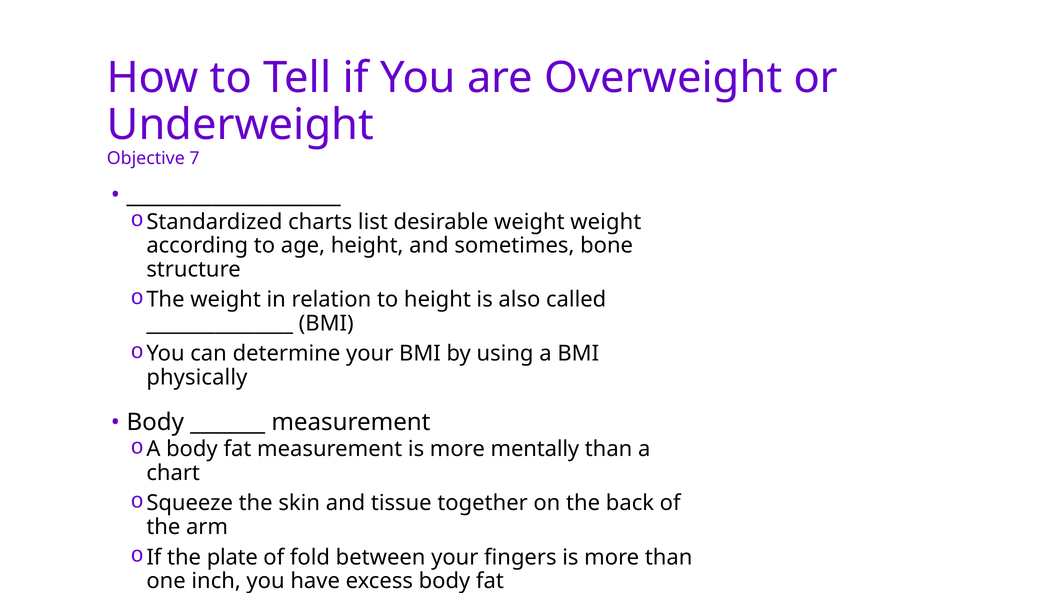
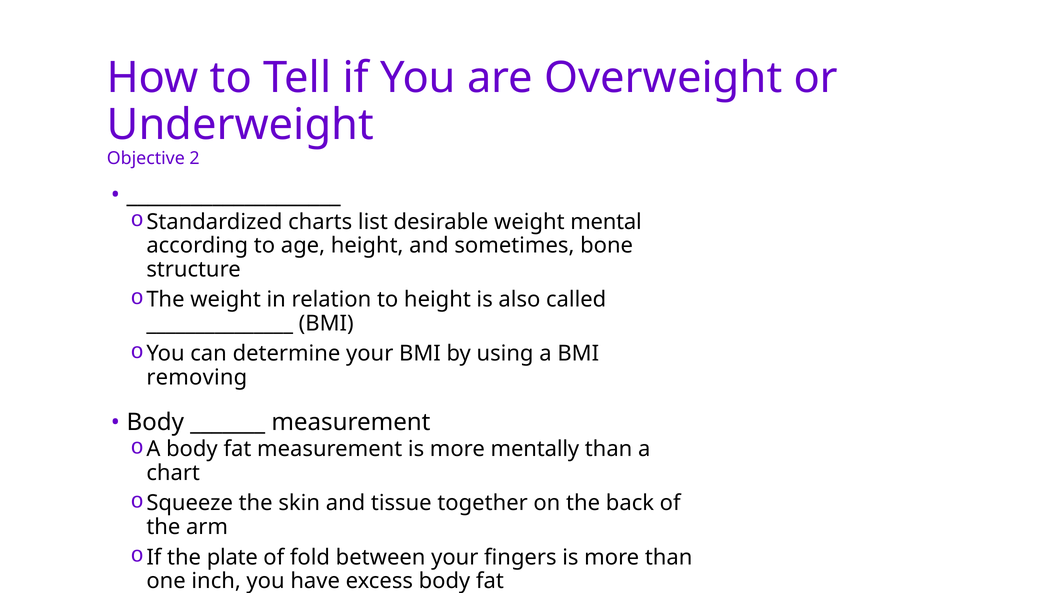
7: 7 -> 2 (195, 158)
weight weight: weight -> mental (606, 222)
physically: physically -> removing (197, 378)
